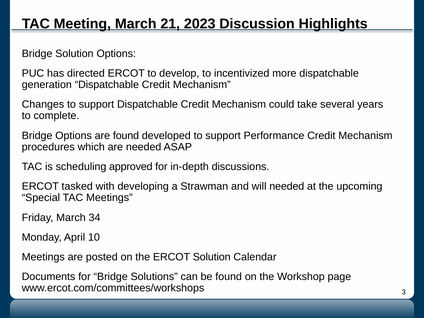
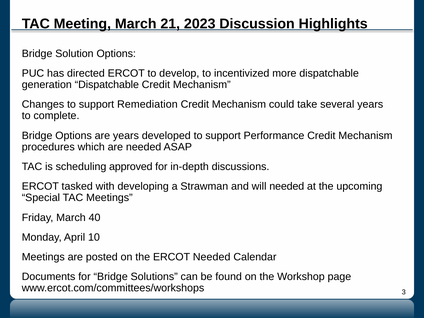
support Dispatchable: Dispatchable -> Remediation (147, 104)
are found: found -> years (126, 136)
34: 34 -> 40 (95, 218)
ERCOT Solution: Solution -> Needed (212, 257)
